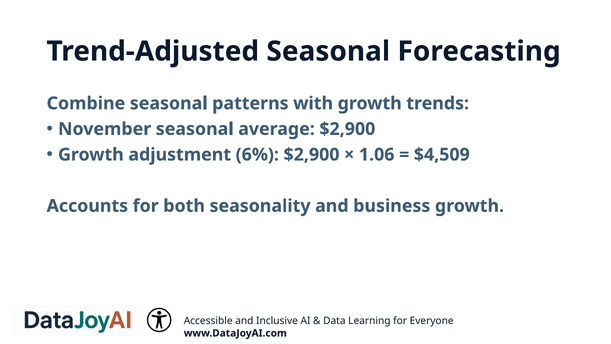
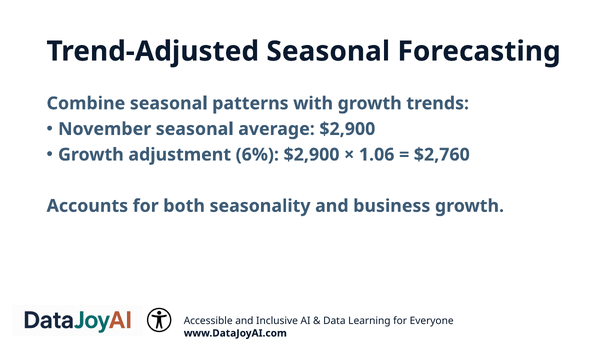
$4,509: $4,509 -> $2,760 (442, 155)
